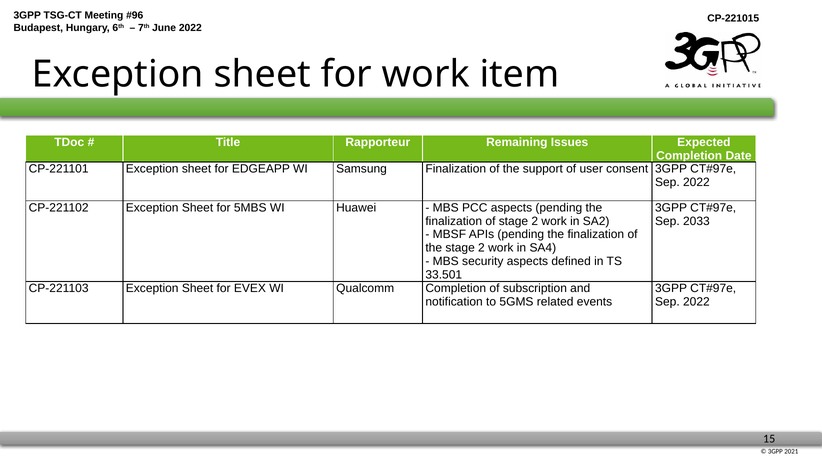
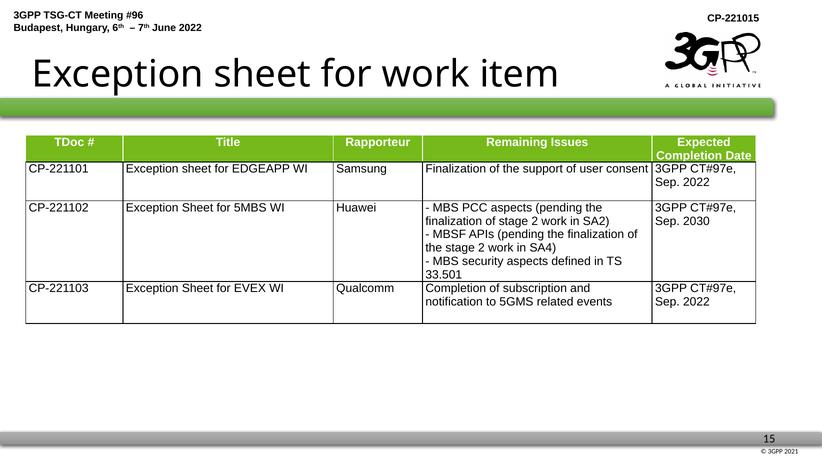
2033: 2033 -> 2030 (696, 221)
